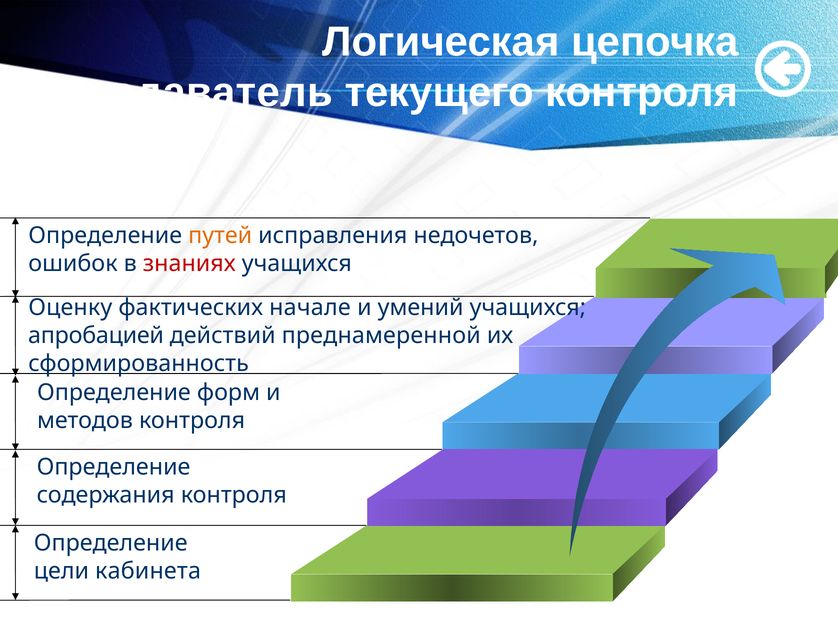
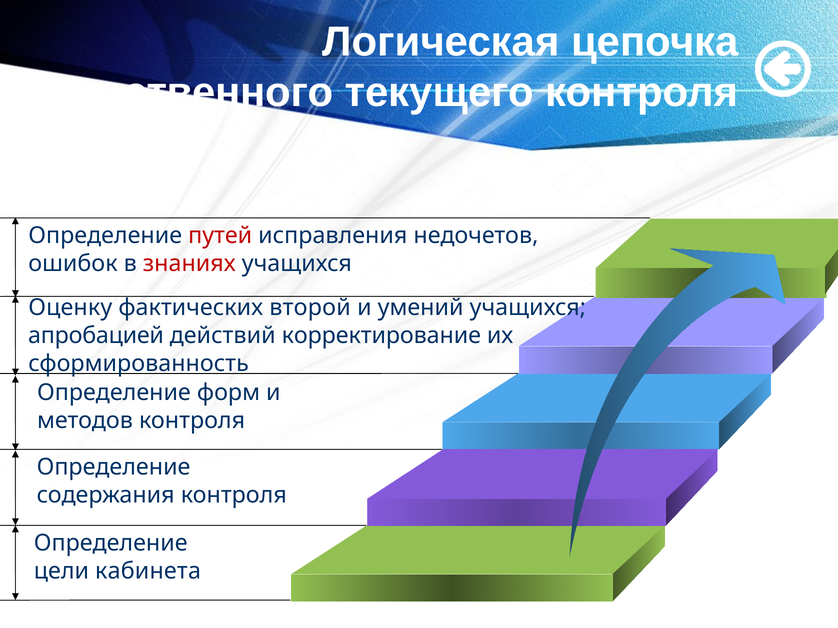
преподаватель: преподаватель -> ответственного (172, 92)
путей colour: orange -> red (220, 236)
начале: начале -> второй (310, 308)
преднамеренной: преднамеренной -> корректирование (381, 336)
